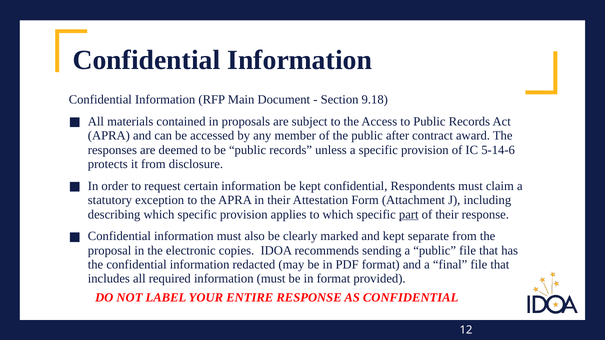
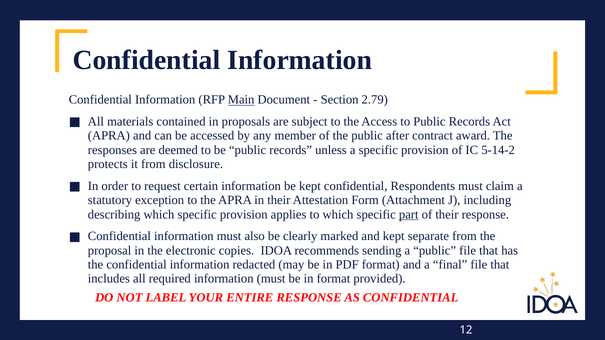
Main underline: none -> present (241, 100)
9.18: 9.18 -> 2.79 (375, 100)
5-14-6: 5-14-6 -> 5-14-2 (498, 150)
